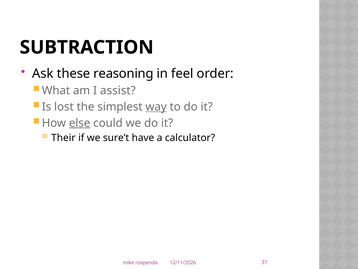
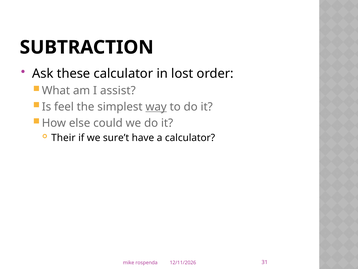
these reasoning: reasoning -> calculator (123, 73)
feel: feel -> lost (182, 73)
lost: lost -> feel (64, 107)
else underline: present -> none (80, 123)
